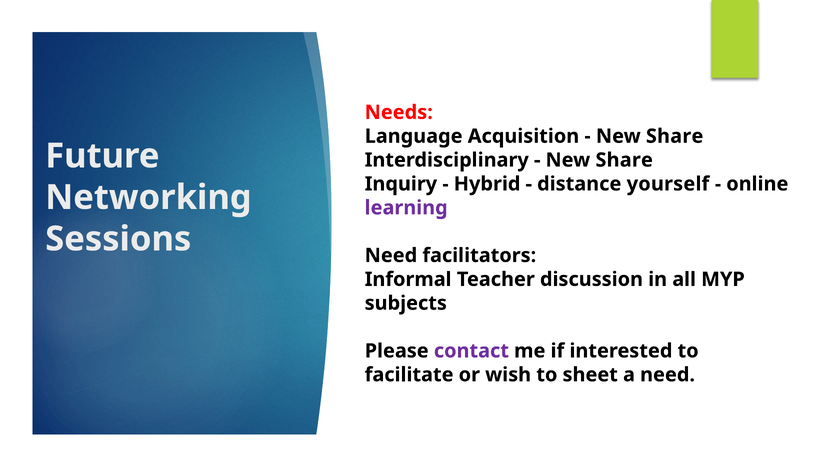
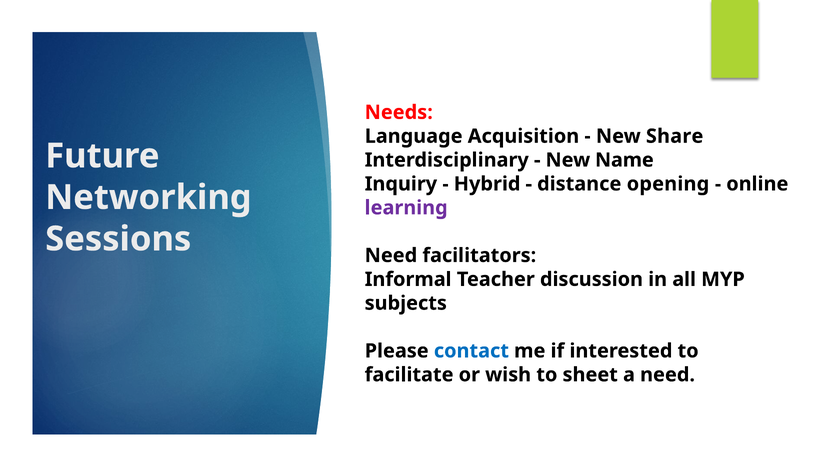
Share: Share -> Name (624, 160)
yourself: yourself -> opening (668, 184)
contact colour: purple -> blue (471, 351)
